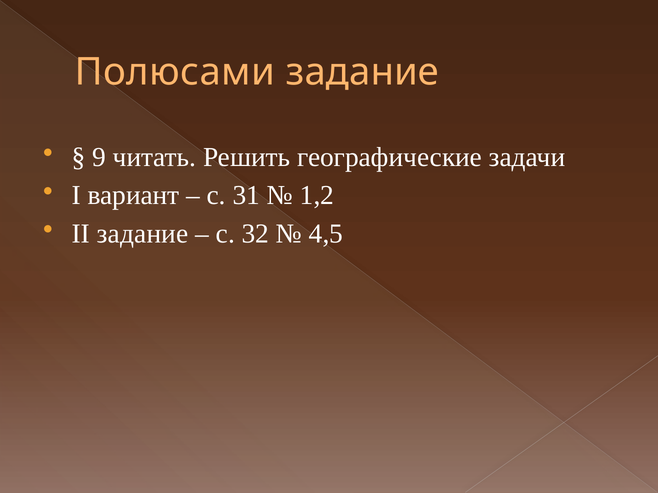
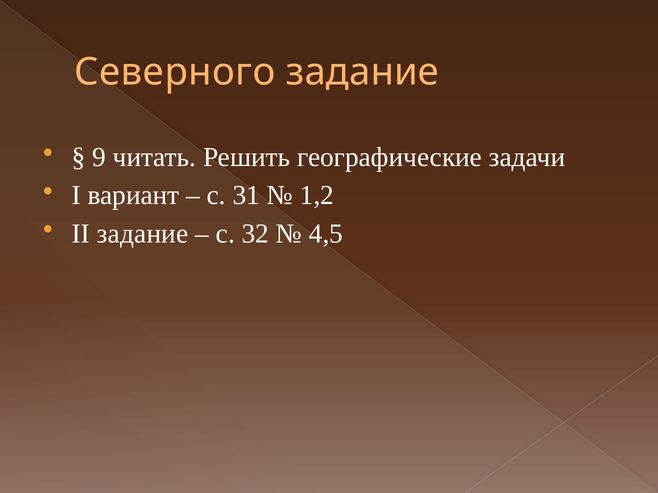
Полюсами: Полюсами -> Северного (175, 72)
